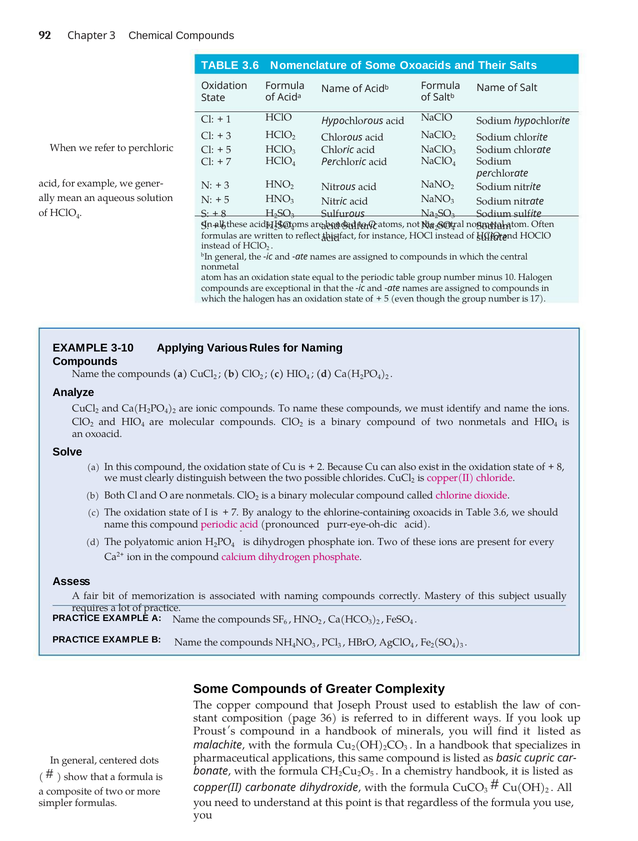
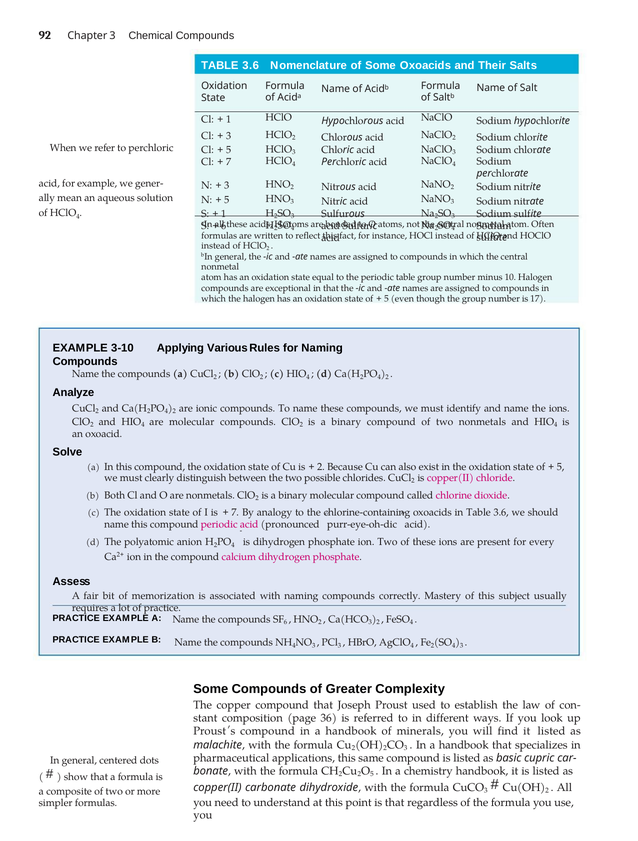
8: 8 -> 1 (224, 214)
8: 8 -> 5 (561, 467)
